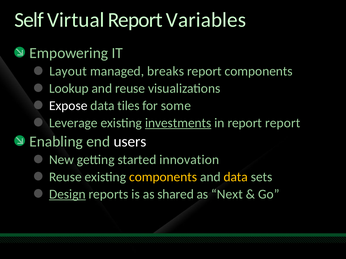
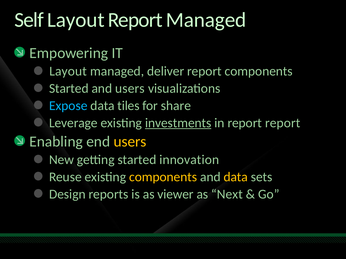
Self Virtual: Virtual -> Layout (76, 20)
Report Variables: Variables -> Managed (206, 20)
breaks: breaks -> deliver (166, 71)
Lookup: Lookup -> Started (69, 89)
and reuse: reuse -> users (130, 89)
Expose colour: white -> light blue (68, 106)
some: some -> share (176, 106)
users colour: white -> yellow (130, 142)
Design underline: present -> none (67, 195)
shared: shared -> viewer (176, 195)
